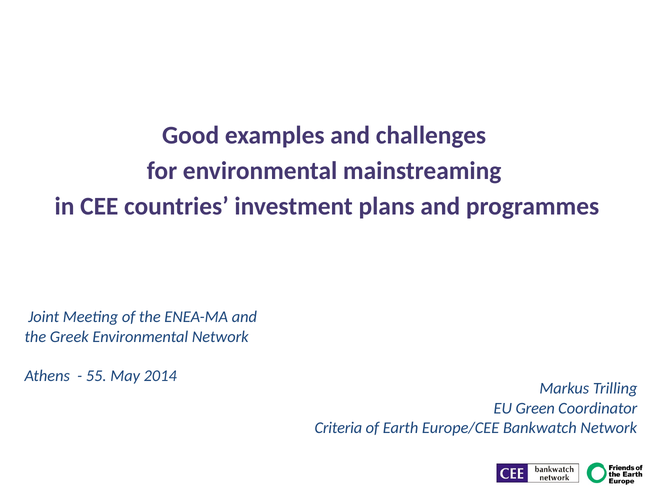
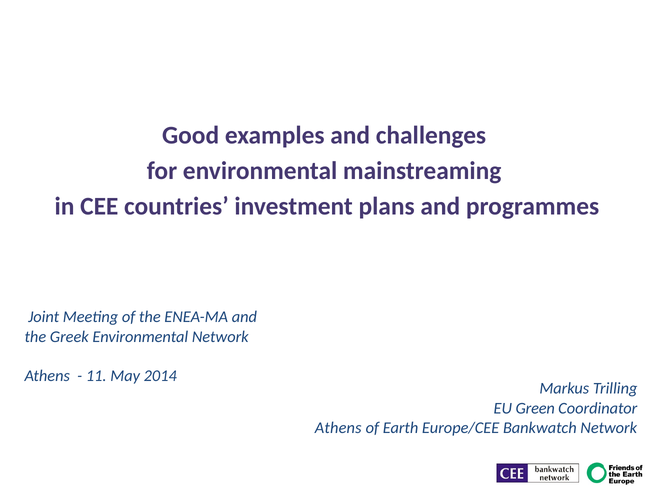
55: 55 -> 11 (96, 376)
Criteria: Criteria -> Athens (338, 427)
